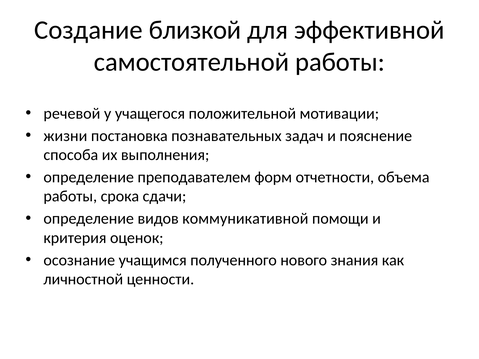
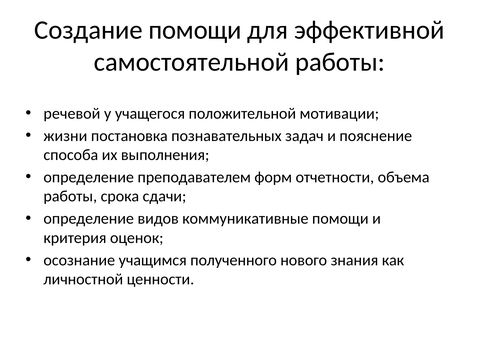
Создание близкой: близкой -> помощи (195, 30)
коммуникативной: коммуникативной -> коммуникативные (245, 219)
